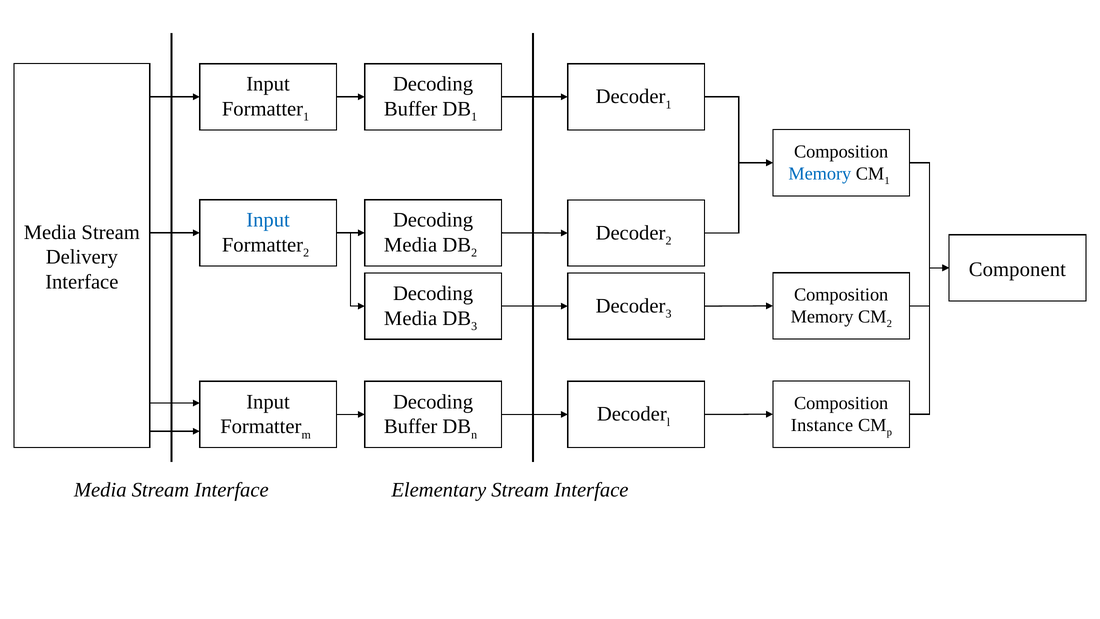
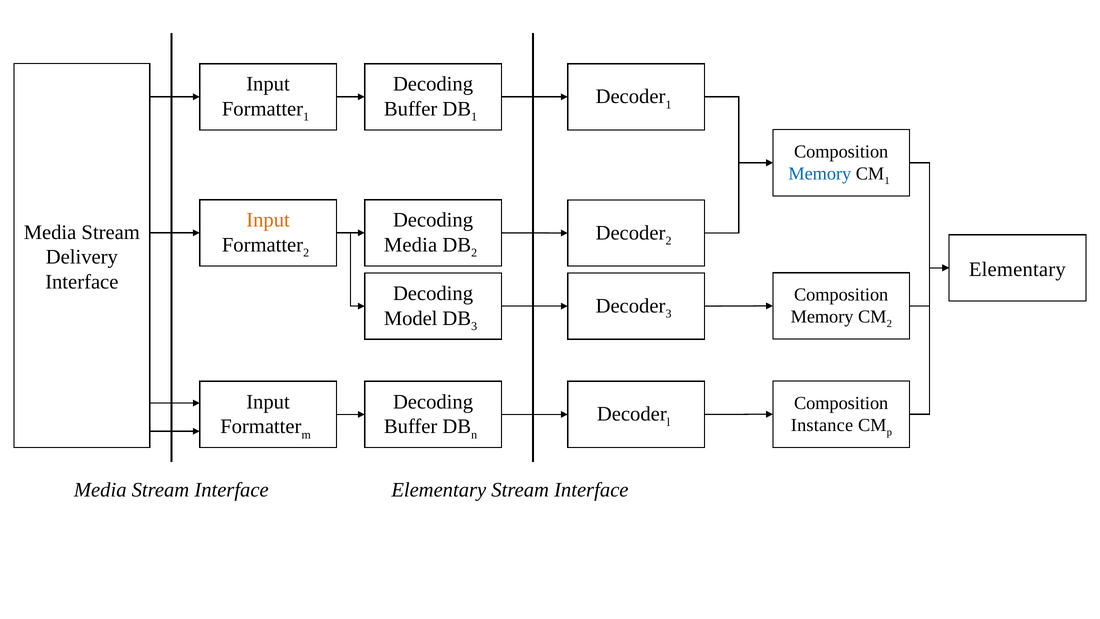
Input colour: blue -> orange (268, 220)
Component: Component -> Elementary (1017, 269)
Media: Media -> Model (411, 318)
